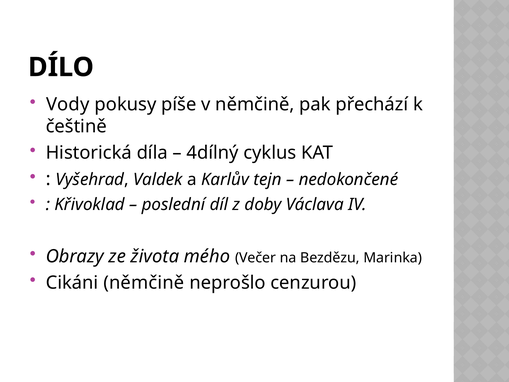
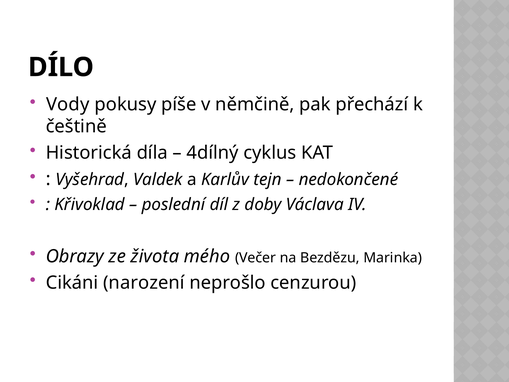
Cikáni němčině: němčině -> narození (144, 283)
